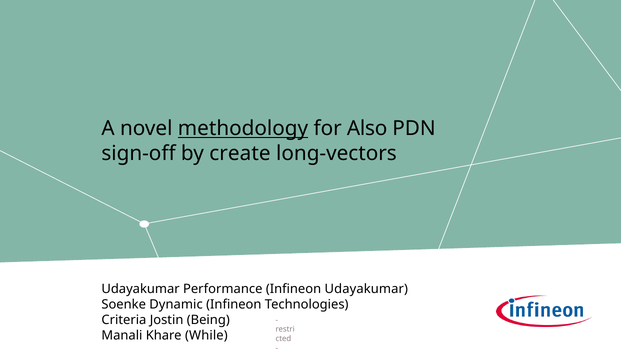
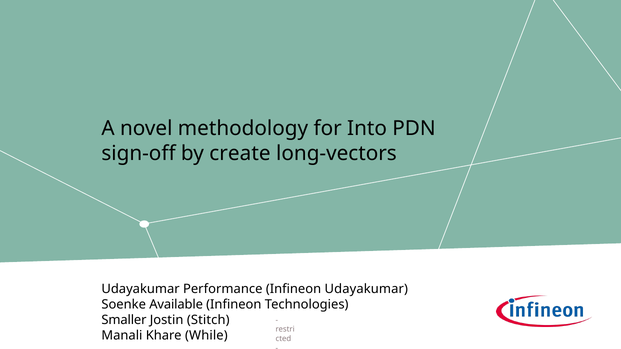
methodology underline: present -> none (243, 129)
Also: Also -> Into (367, 129)
Dynamic: Dynamic -> Available (176, 305)
Criteria: Criteria -> Smaller (124, 320)
Being: Being -> Stitch (208, 320)
